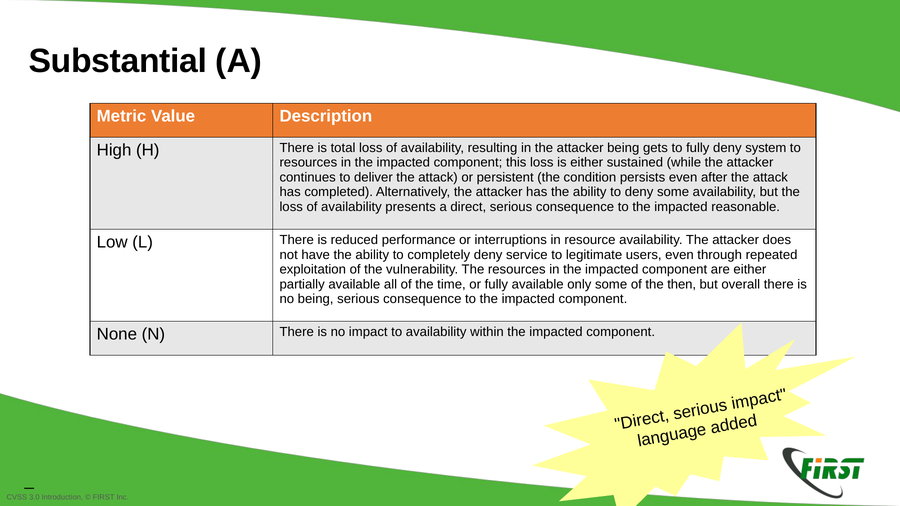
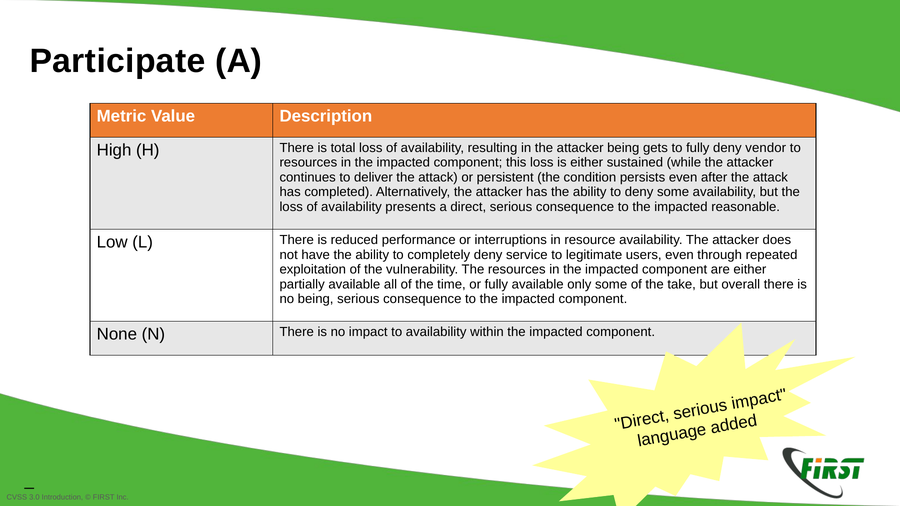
Substantial: Substantial -> Participate (117, 61)
system: system -> vendor (766, 148)
then: then -> take (682, 284)
